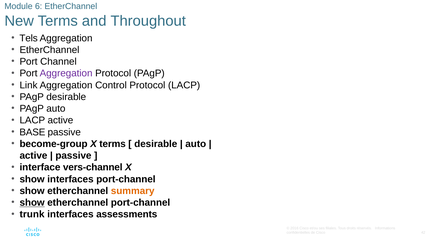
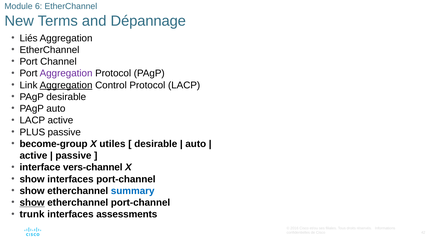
Throughout: Throughout -> Dépannage (148, 21)
Tels: Tels -> Liés (29, 38)
Aggregation underline: none -> present (66, 85)
BASE: BASE -> PLUS (32, 132)
X terms: terms -> utiles (112, 144)
summary colour: orange -> blue (133, 191)
